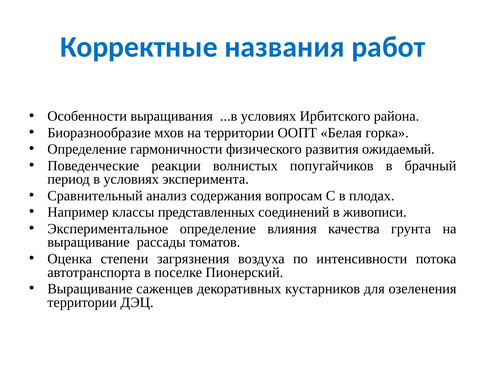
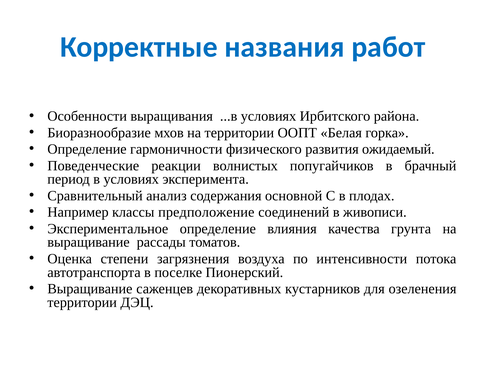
вопросам: вопросам -> основной (294, 195)
представленных: представленных -> предположение (206, 212)
